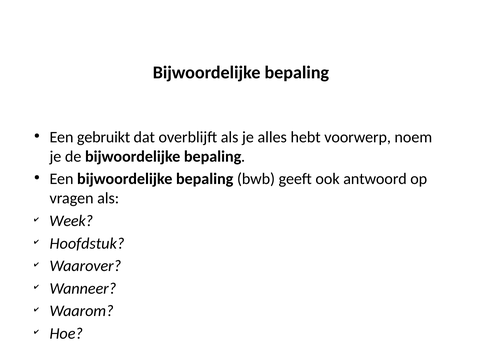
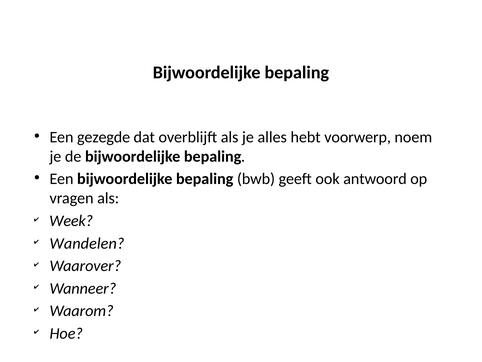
gebruikt: gebruikt -> gezegde (104, 137)
Hoofdstuk: Hoofdstuk -> Wandelen (87, 243)
